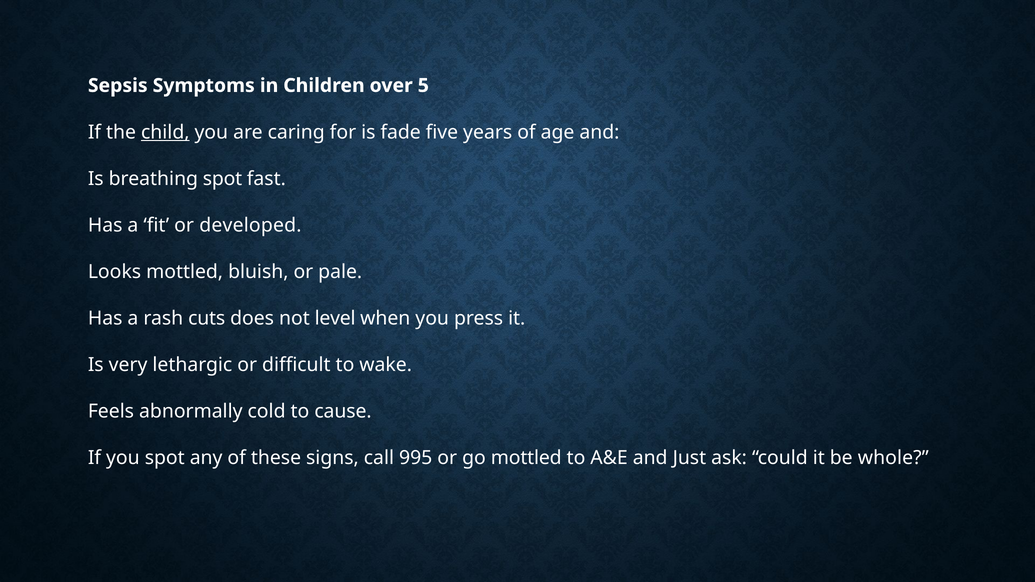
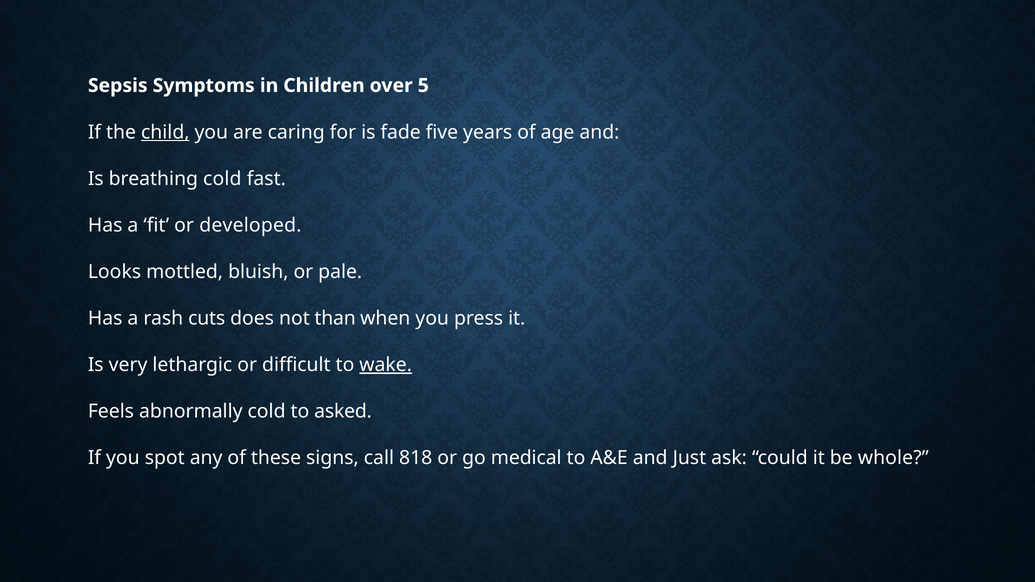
breathing spot: spot -> cold (222, 179)
level: level -> than (335, 318)
wake underline: none -> present (386, 365)
cause: cause -> asked (343, 412)
995: 995 -> 818 (416, 458)
go mottled: mottled -> medical (526, 458)
